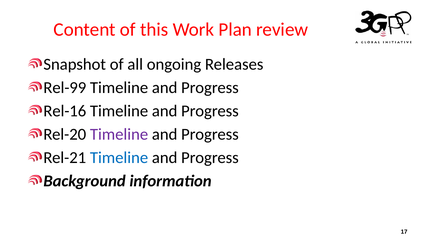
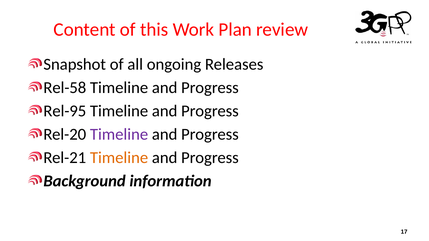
Rel-99: Rel-99 -> Rel-58 (65, 88)
Rel-16: Rel-16 -> Rel-95 (65, 111)
Timeline colour: blue -> orange (119, 158)
